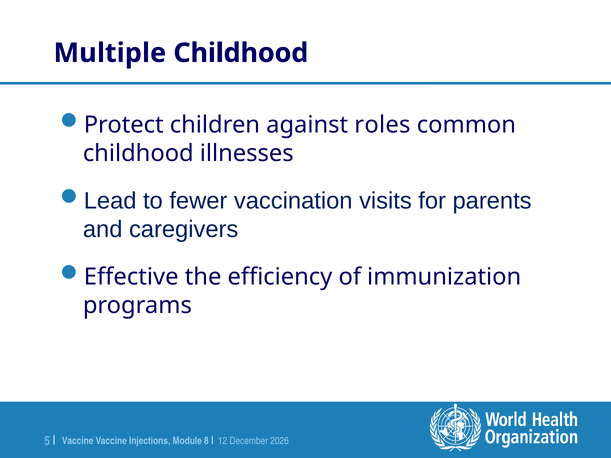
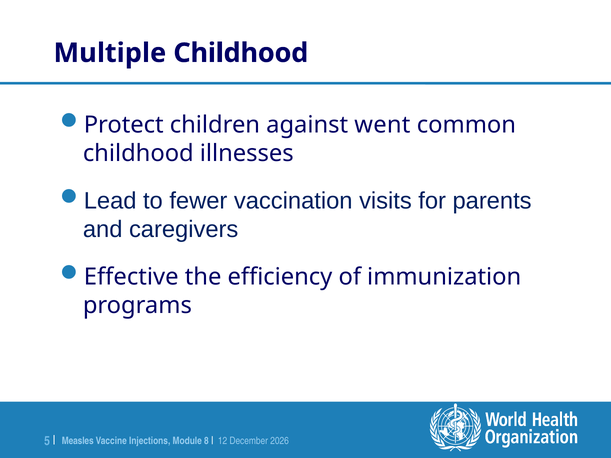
roles: roles -> went (382, 125)
Vaccine: Vaccine -> Measles (78, 441)
